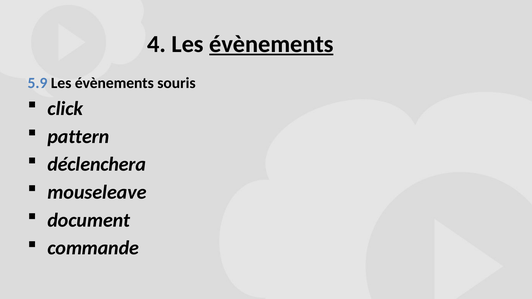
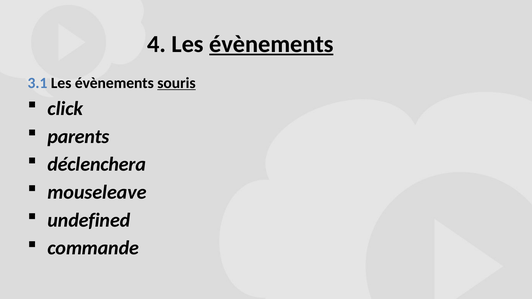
5.9: 5.9 -> 3.1 (37, 83)
souris underline: none -> present (176, 83)
pattern: pattern -> parents (78, 137)
document: document -> undefined (89, 220)
